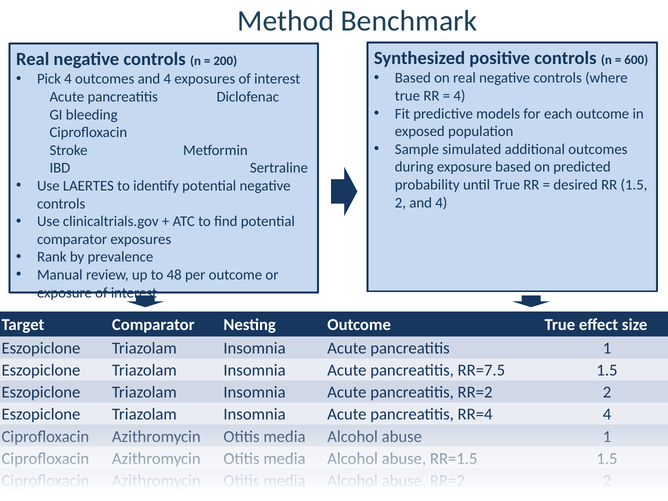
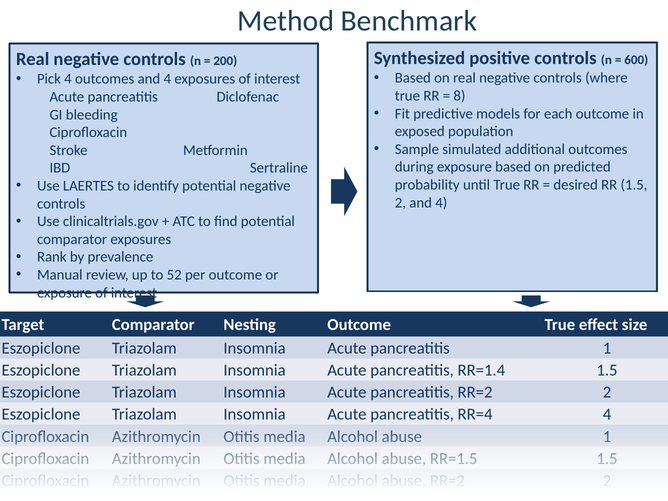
4: 4 -> 8 (459, 96)
48: 48 -> 52 (174, 275)
RR=7.5: RR=7.5 -> RR=1.4 (481, 370)
